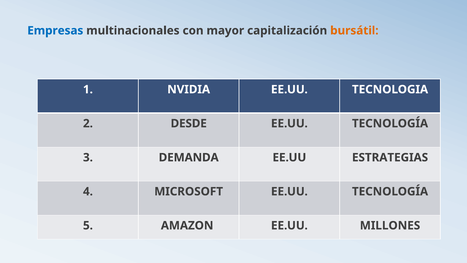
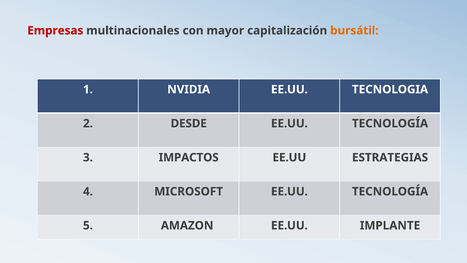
Empresas colour: blue -> red (55, 31)
DEMANDA: DEMANDA -> IMPACTOS (189, 157)
MILLONES: MILLONES -> IMPLANTE (390, 225)
